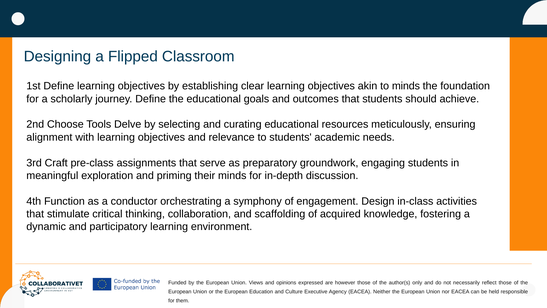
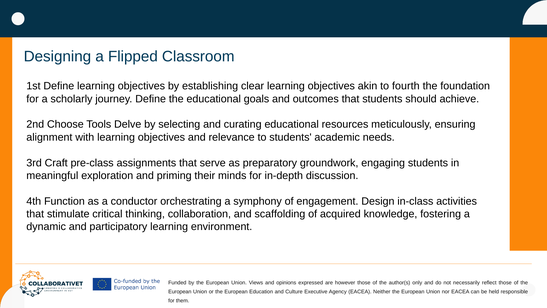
to minds: minds -> fourth (406, 86)
